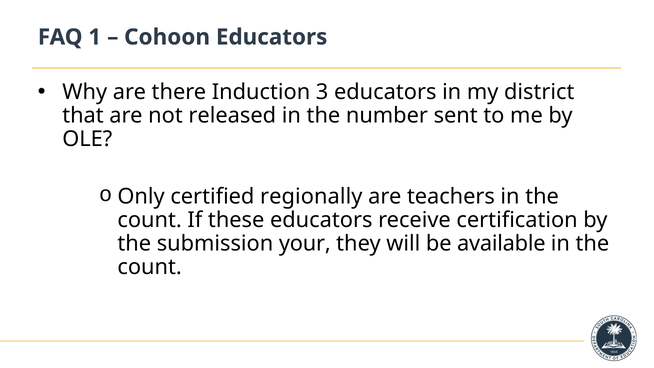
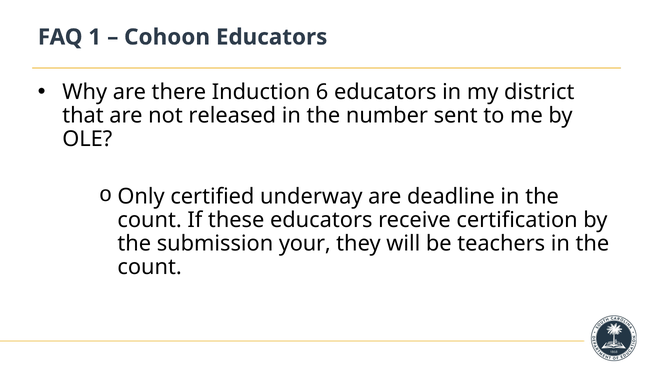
3: 3 -> 6 (322, 92)
regionally: regionally -> underway (311, 196)
teachers: teachers -> deadline (451, 196)
available: available -> teachers (501, 243)
